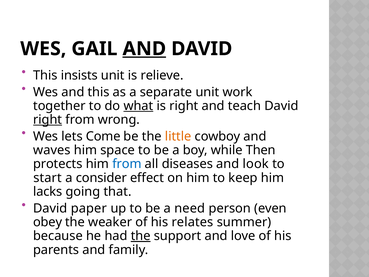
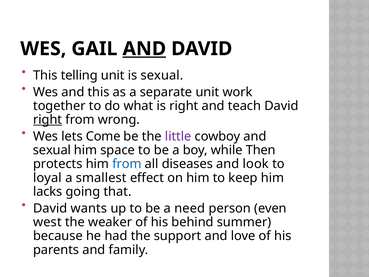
insists: insists -> telling (79, 75)
is relieve: relieve -> sexual (162, 75)
what underline: present -> none (138, 106)
little colour: orange -> purple (178, 136)
waves: waves -> sexual (52, 150)
start: start -> loyal (47, 178)
consider: consider -> smallest (101, 178)
paper: paper -> wants (89, 208)
obey: obey -> west (47, 222)
relates: relates -> behind (193, 222)
the underline: present -> none (141, 236)
